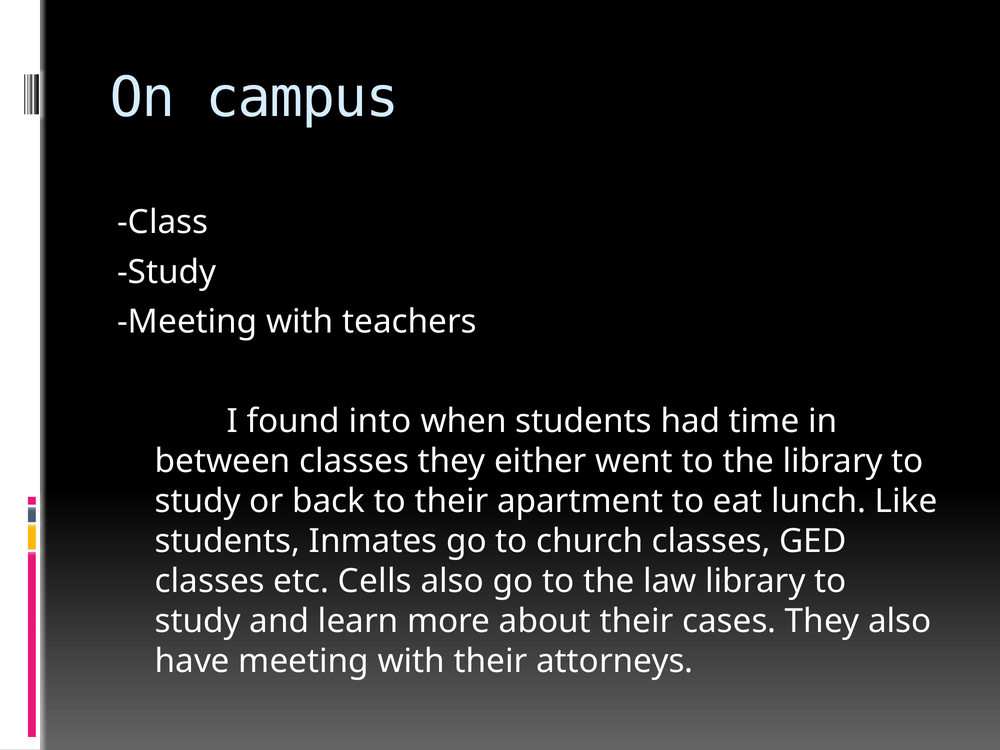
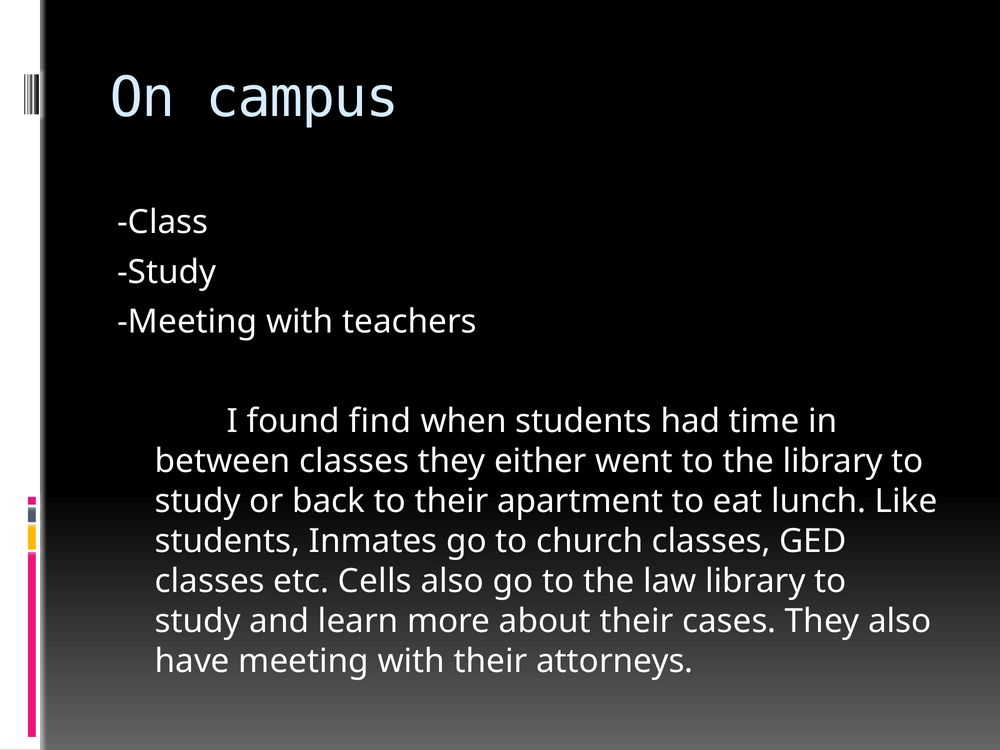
into: into -> find (380, 421)
